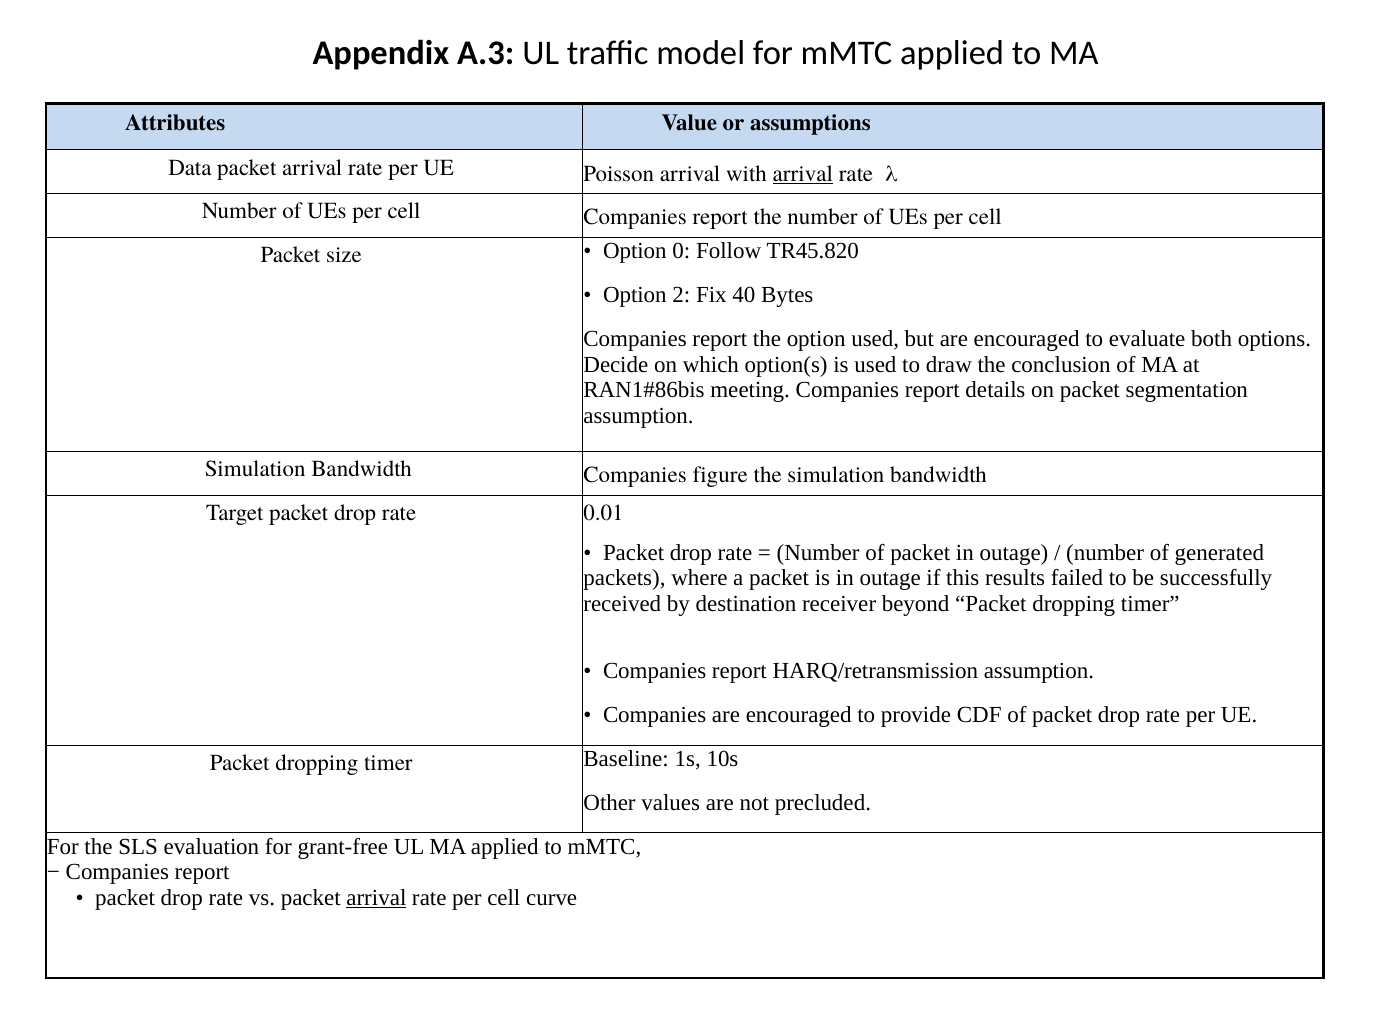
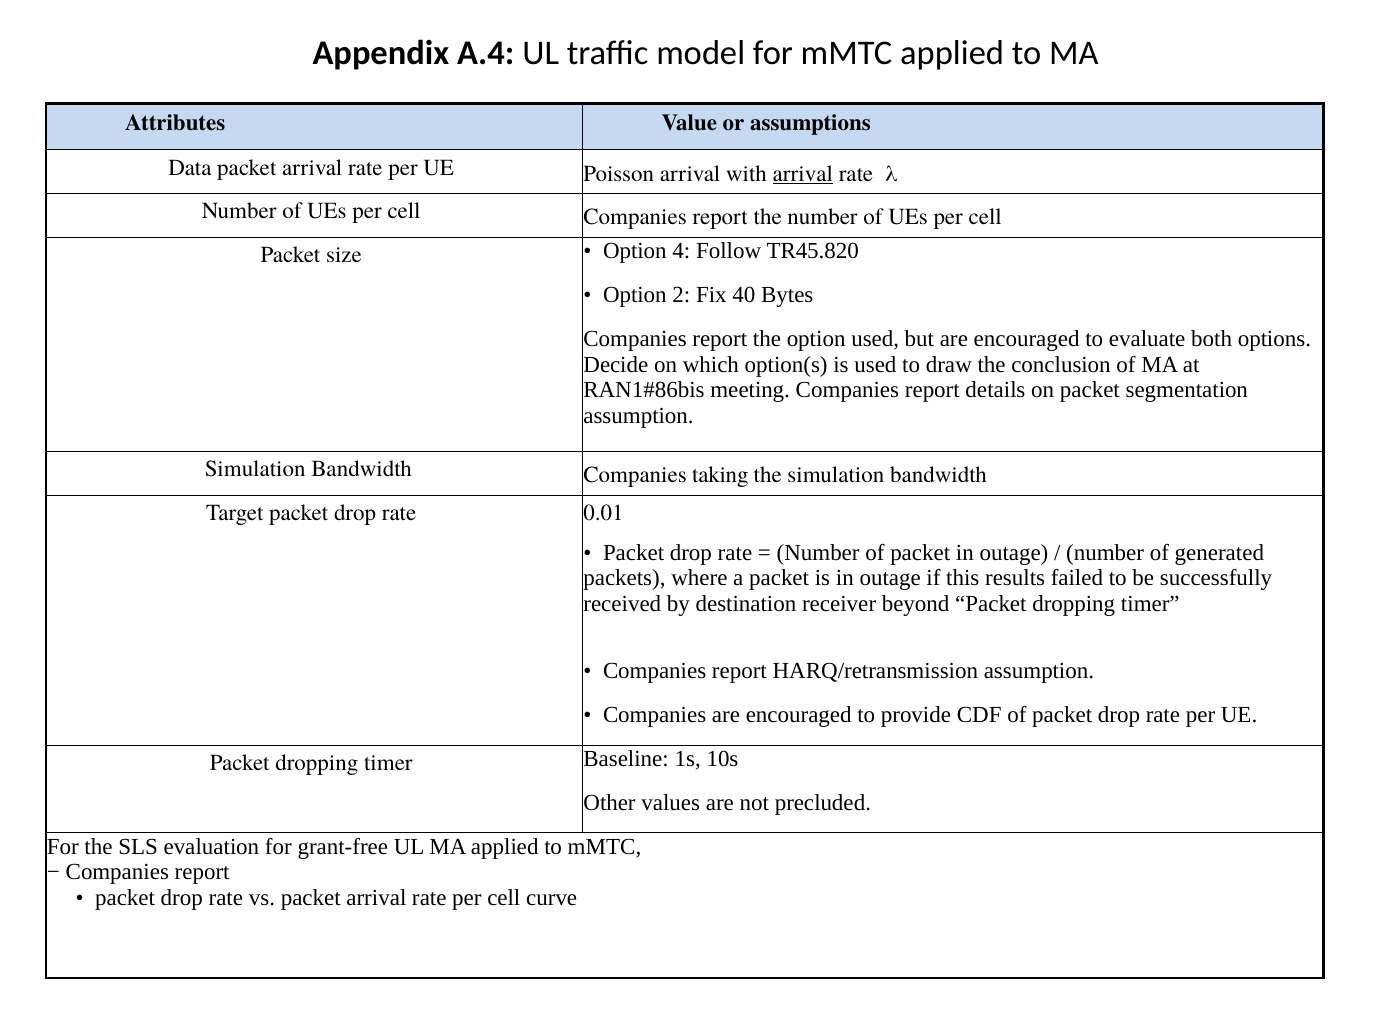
A.3: A.3 -> A.4 (486, 53)
0: 0 -> 4 (681, 251)
figure: figure -> taking (720, 475)
arrival underline: present -> none (376, 898)
